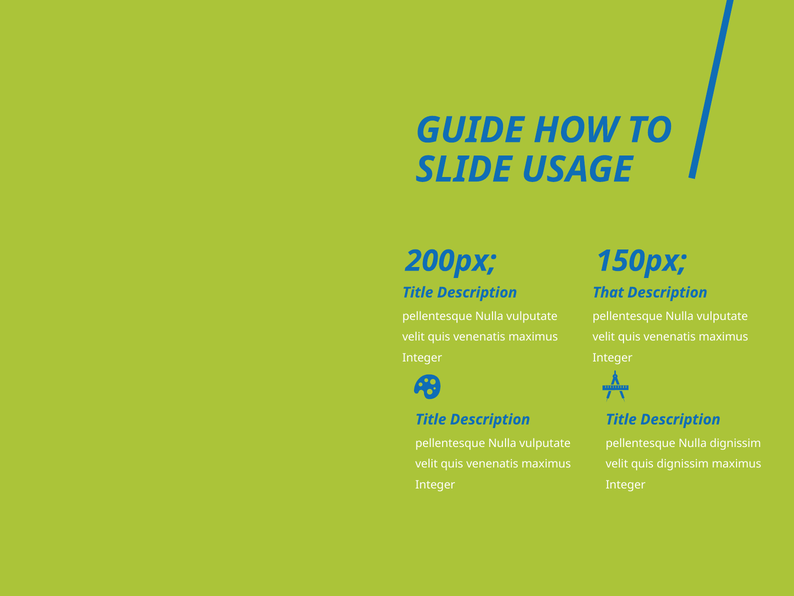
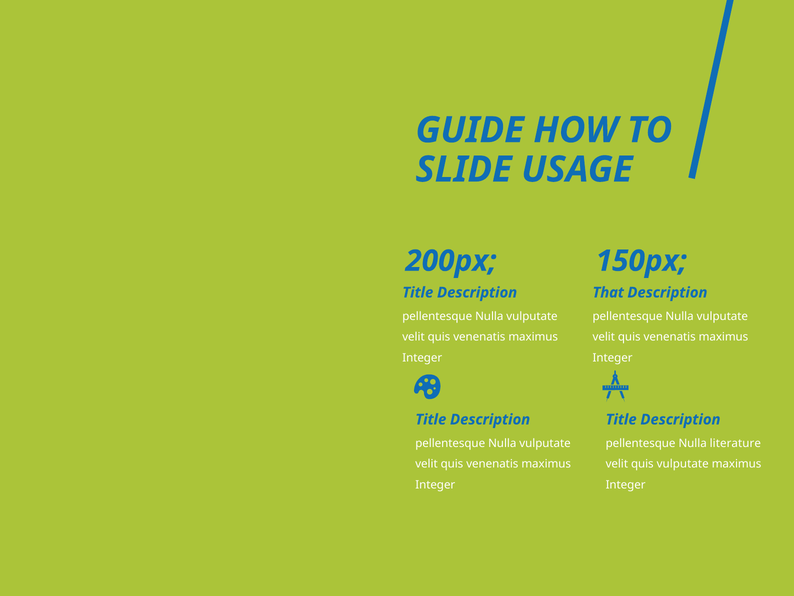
Nulla dignissim: dignissim -> literature (735, 443)
quis dignissim: dignissim -> vulputate (683, 464)
